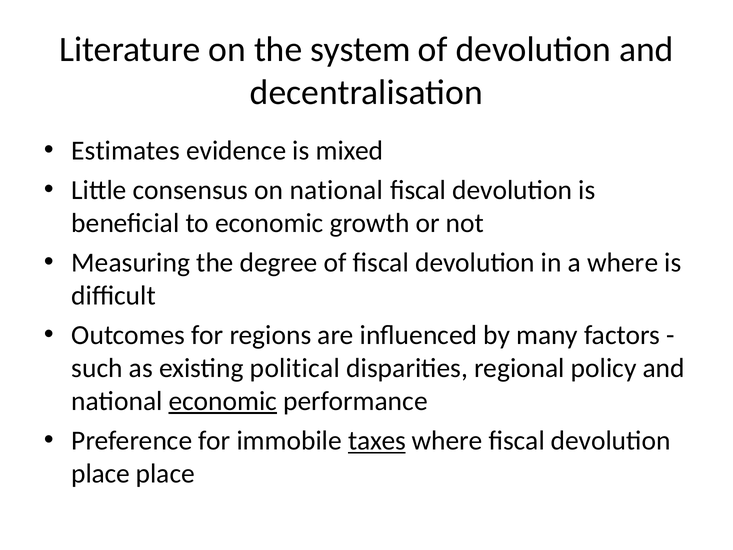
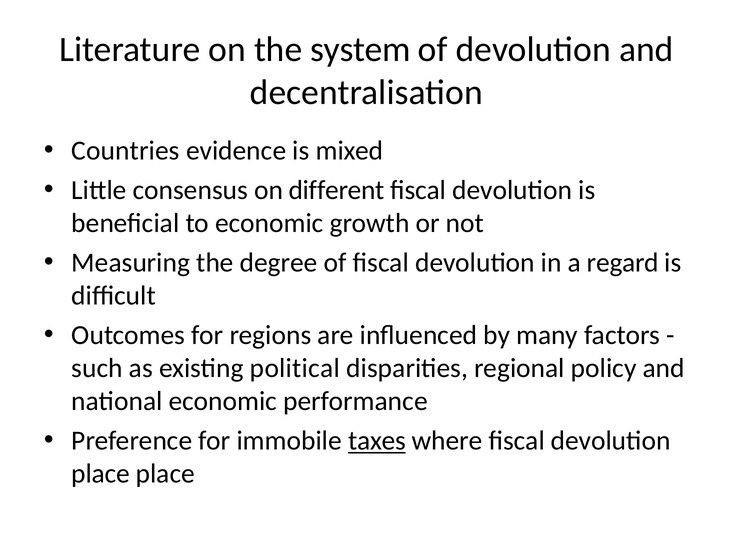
Estimates: Estimates -> Countries (126, 150)
on national: national -> different (337, 190)
a where: where -> regard (623, 262)
economic underline: present -> none (223, 401)
